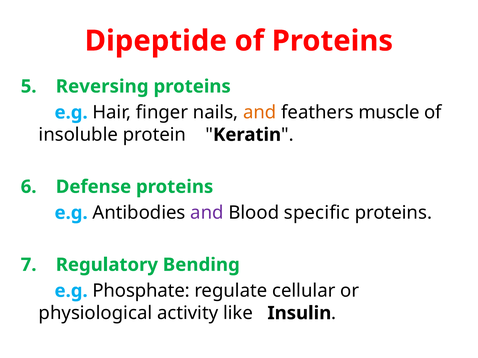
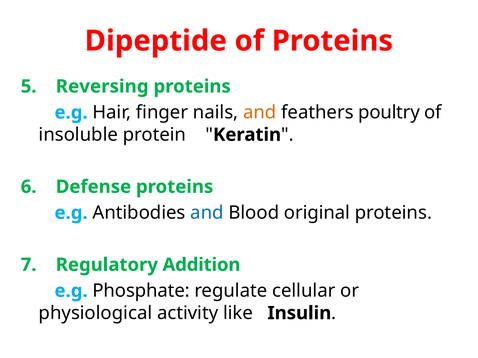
muscle: muscle -> poultry (389, 113)
and colour: purple -> blue (207, 213)
specific: specific -> original (317, 213)
Bending: Bending -> Addition (201, 265)
